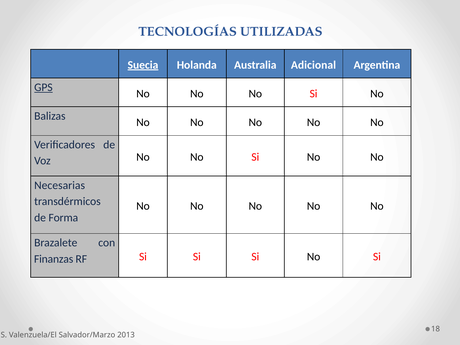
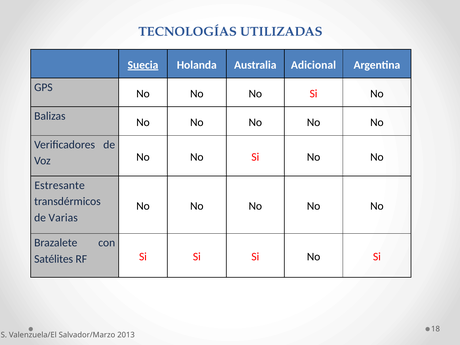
GPS underline: present -> none (43, 87)
Necesarias: Necesarias -> Estresante (60, 185)
Forma: Forma -> Varias (63, 218)
Finanzas: Finanzas -> Satélites (54, 259)
